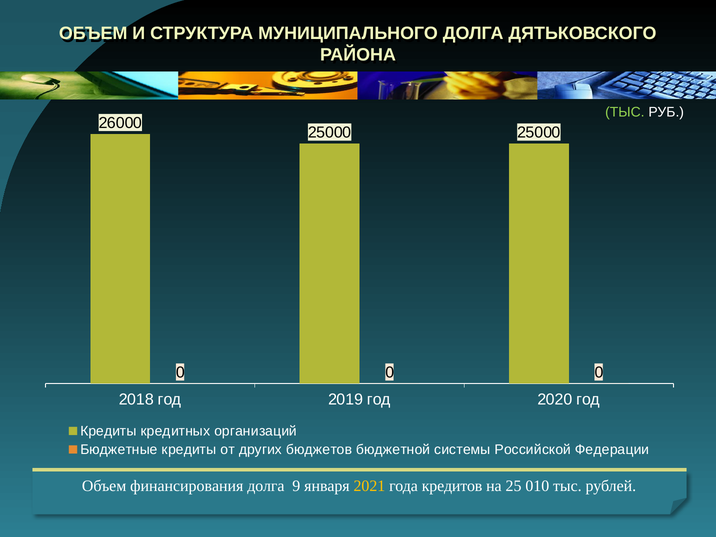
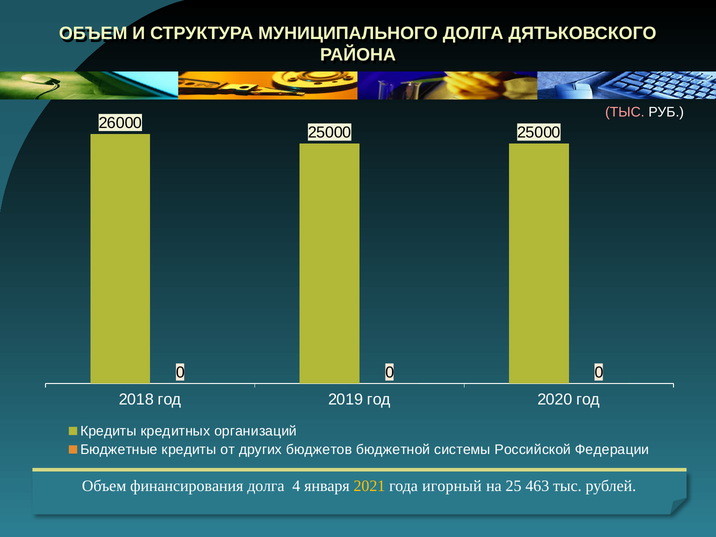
ТЫС colour: light green -> pink (625, 112)
9: 9 -> 4 (296, 486)
кредитов: кредитов -> игорный (452, 486)
010: 010 -> 463 (537, 486)
